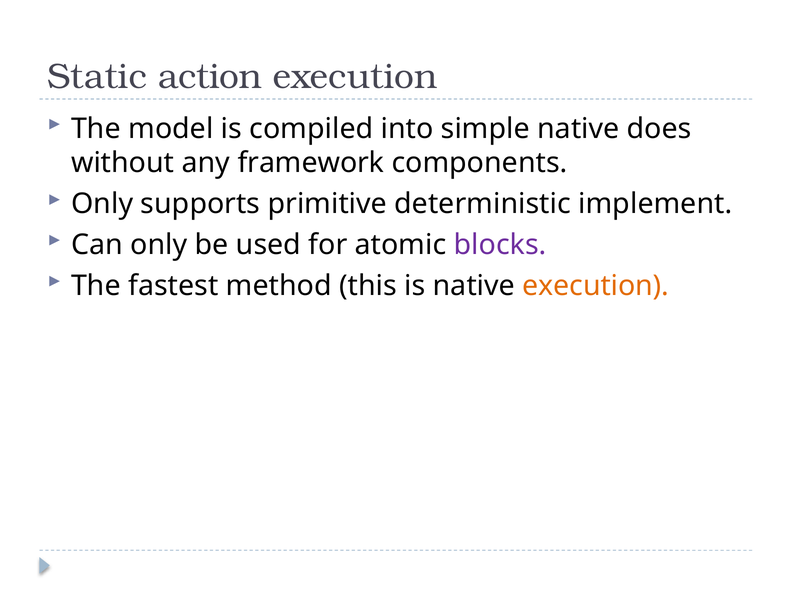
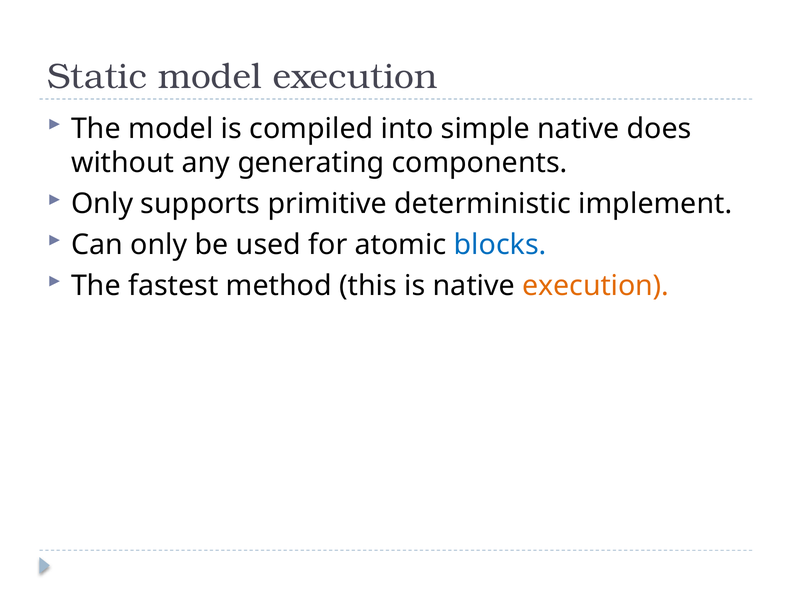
Static action: action -> model (210, 76)
framework: framework -> generating (311, 163)
blocks colour: purple -> blue (500, 245)
